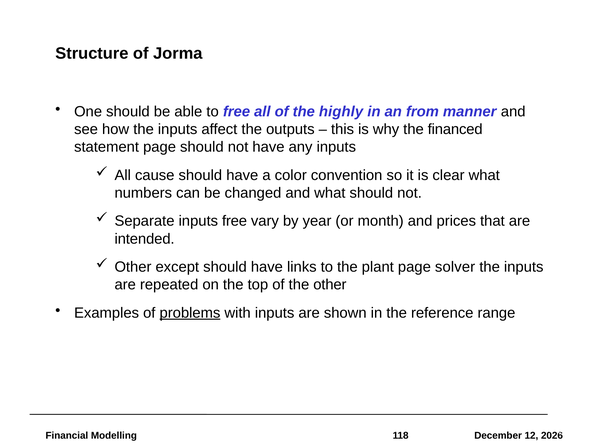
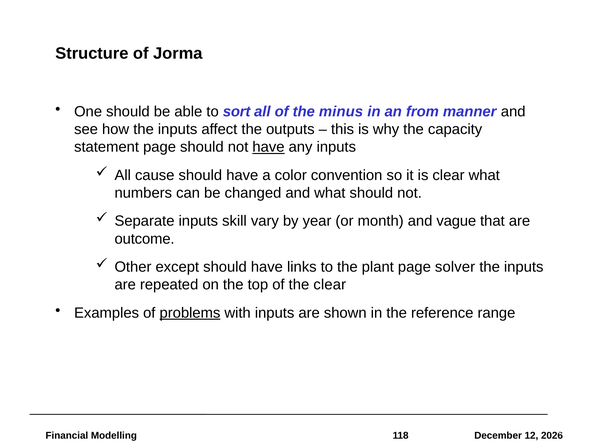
to free: free -> sort (237, 112)
highly: highly -> minus (341, 112)
financed: financed -> capacity (455, 129)
have underline: none -> present (268, 147)
inputs free: free -> skill (234, 221)
prices: prices -> vague (456, 221)
intended: intended -> outcome (145, 239)
the other: other -> clear (330, 285)
